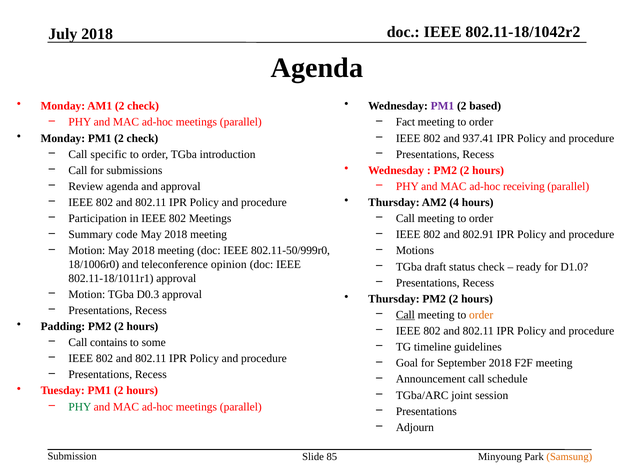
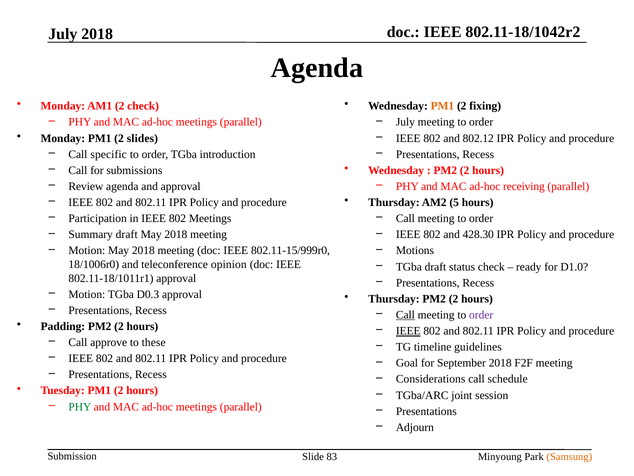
PM1 colour: purple -> orange (442, 106)
based: based -> fixing (485, 106)
Fact: Fact -> July (405, 122)
PM1 2 check: check -> slides (142, 138)
937.41: 937.41 -> 802.12 (478, 138)
4: 4 -> 5 (454, 202)
Summary code: code -> draft (127, 234)
802.91: 802.91 -> 428.30 (478, 234)
802.11-50/999r0: 802.11-50/999r0 -> 802.11-15/999r0 (291, 250)
order colour: orange -> purple (481, 315)
IEEE underline: none -> present (408, 331)
contains: contains -> approve (109, 342)
some: some -> these (154, 342)
Announcement: Announcement -> Considerations (431, 379)
85: 85 -> 83 (332, 456)
